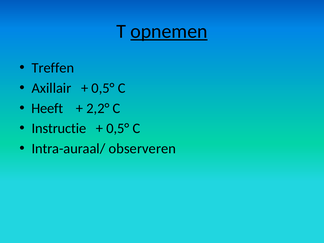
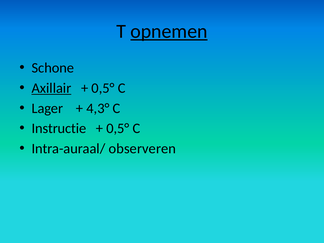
Treffen: Treffen -> Schone (53, 68)
Axillair underline: none -> present (51, 88)
Heeft: Heeft -> Lager (47, 108)
2,2°: 2,2° -> 4,3° (98, 108)
